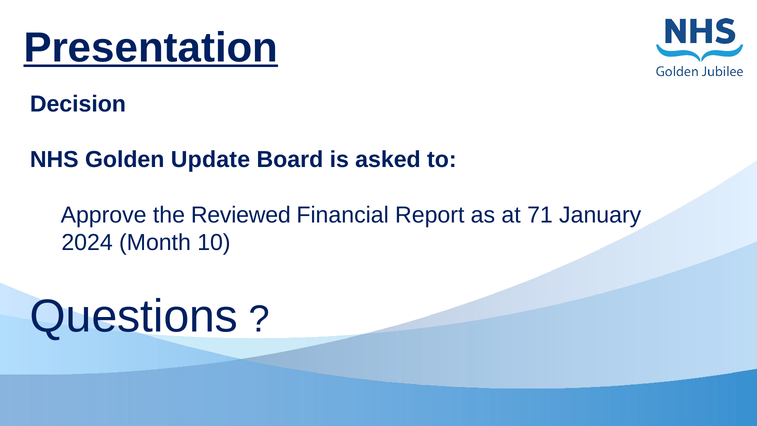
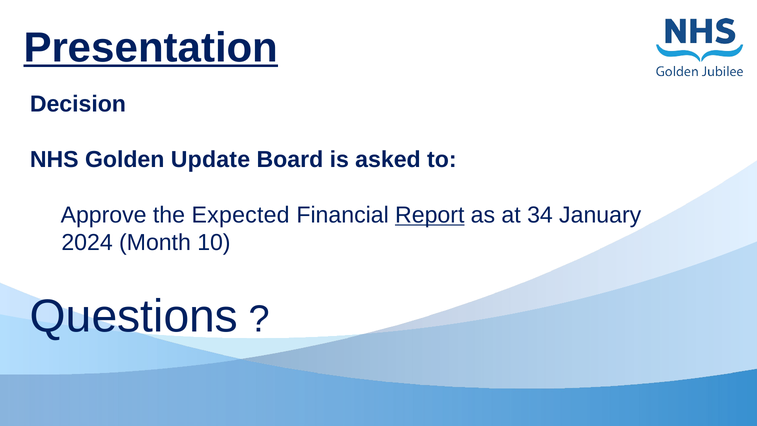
Reviewed: Reviewed -> Expected (241, 215)
Report underline: none -> present (430, 215)
71: 71 -> 34 (540, 215)
